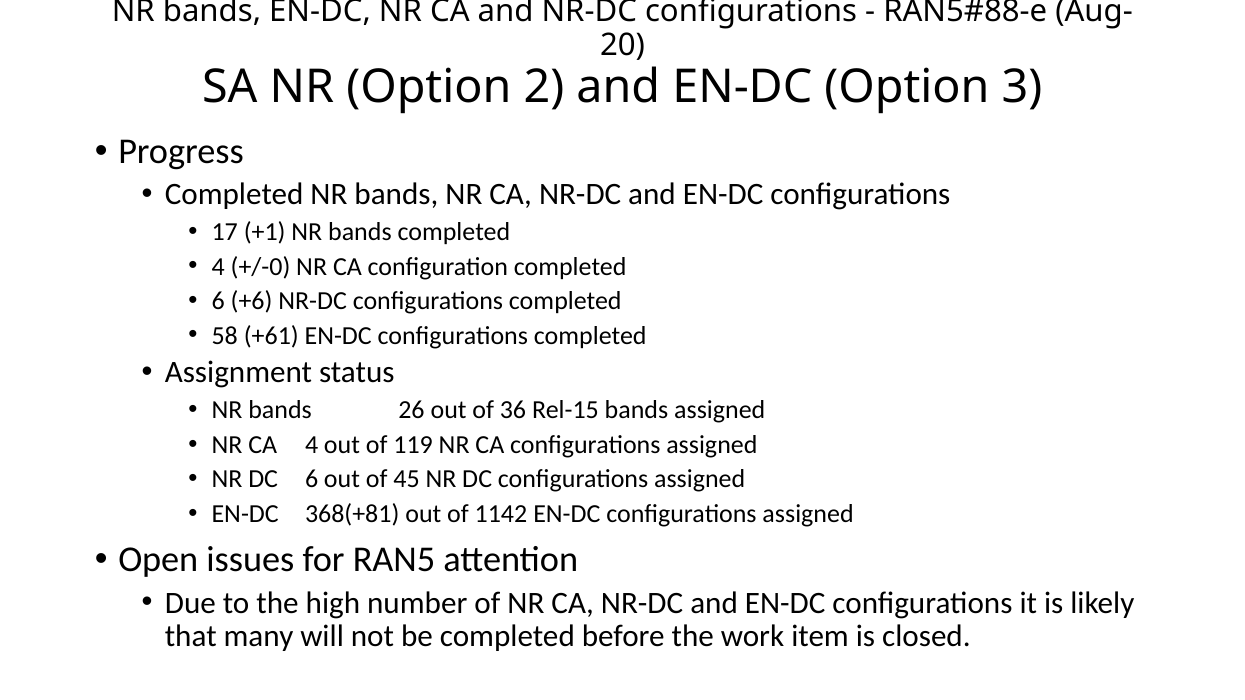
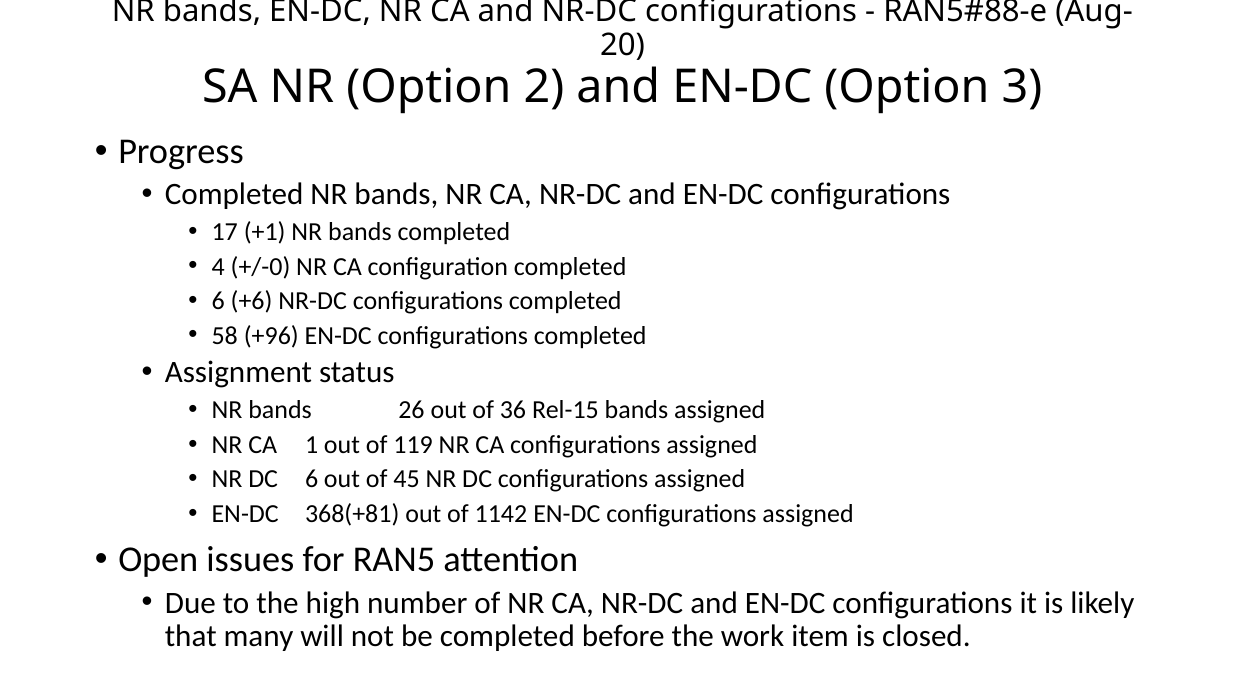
+61: +61 -> +96 (271, 336)
CA 4: 4 -> 1 (312, 445)
